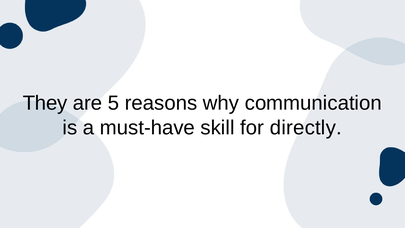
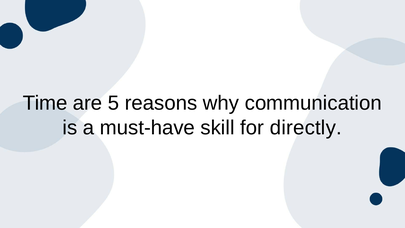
They: They -> Time (45, 103)
